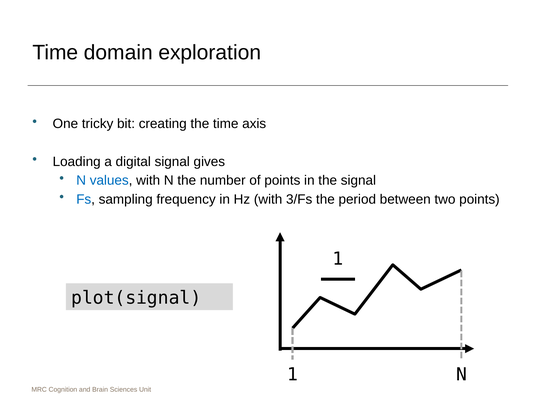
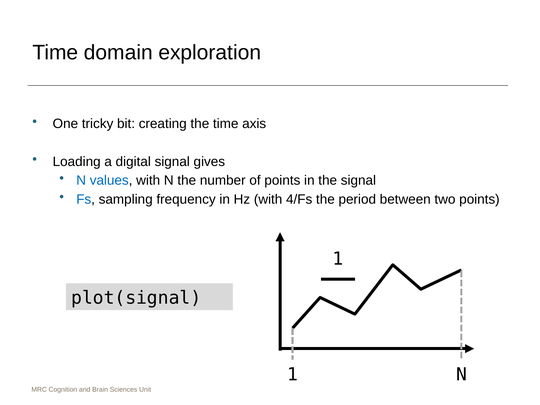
3/Fs: 3/Fs -> 4/Fs (299, 199)
